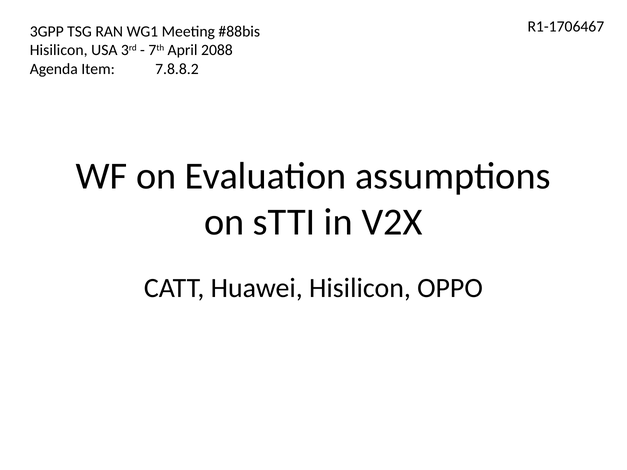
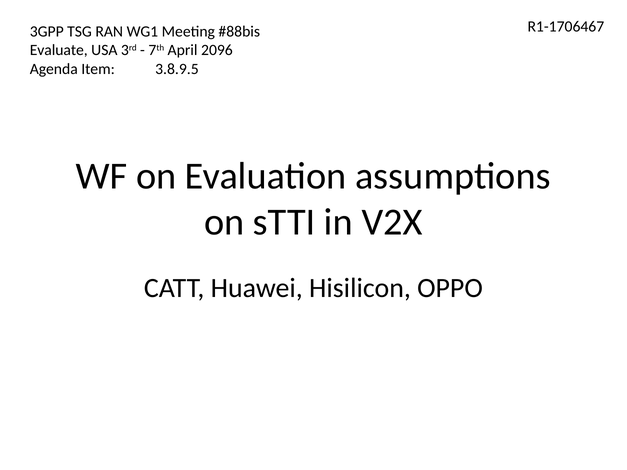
Hisilicon: Hisilicon -> Evaluate (59, 50)
2088: 2088 -> 2096 (217, 50)
7.8.8.2: 7.8.8.2 -> 3.8.9.5 (177, 69)
